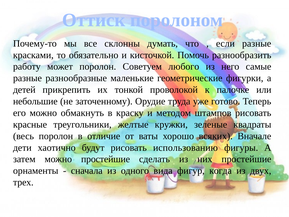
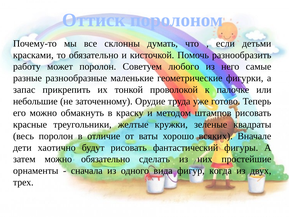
если разные: разные -> детьми (257, 43)
детей: детей -> запас (24, 90)
использованию: использованию -> фантастический (186, 147)
можно простейшие: простейшие -> обязательно (106, 159)
